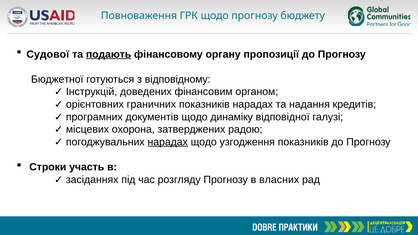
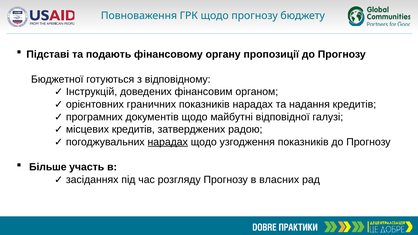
Судової: Судової -> Підставі (48, 54)
подають underline: present -> none (109, 54)
динаміку: динаміку -> майбутні (232, 117)
місцевих охорона: охорона -> кредитів (133, 130)
Строки: Строки -> Більше (48, 167)
